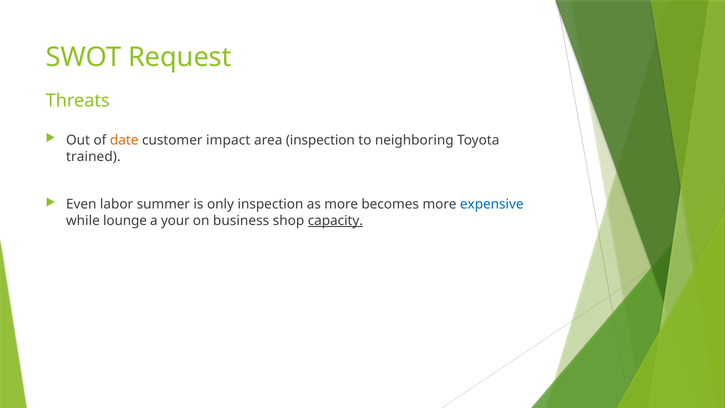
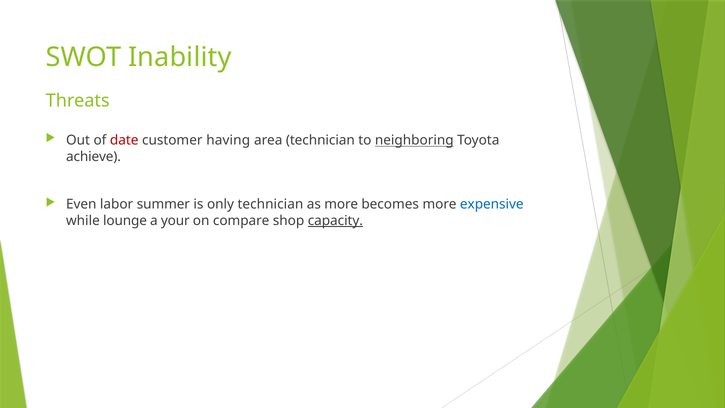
Request: Request -> Inability (180, 57)
date colour: orange -> red (124, 140)
impact: impact -> having (228, 140)
area inspection: inspection -> technician (320, 140)
neighboring underline: none -> present (414, 140)
trained: trained -> achieve (93, 157)
only inspection: inspection -> technician (270, 204)
business: business -> compare (241, 221)
